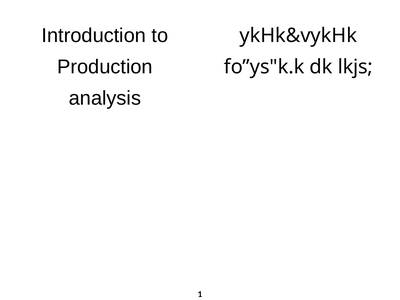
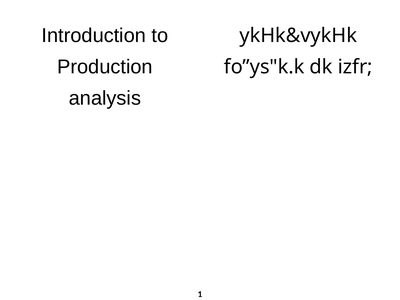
lkjs: lkjs -> izfr (355, 67)
